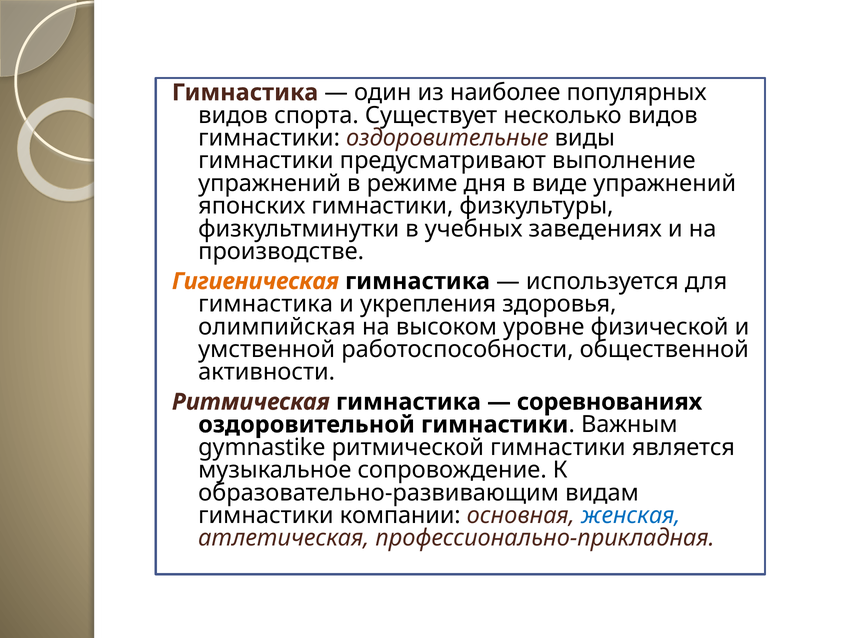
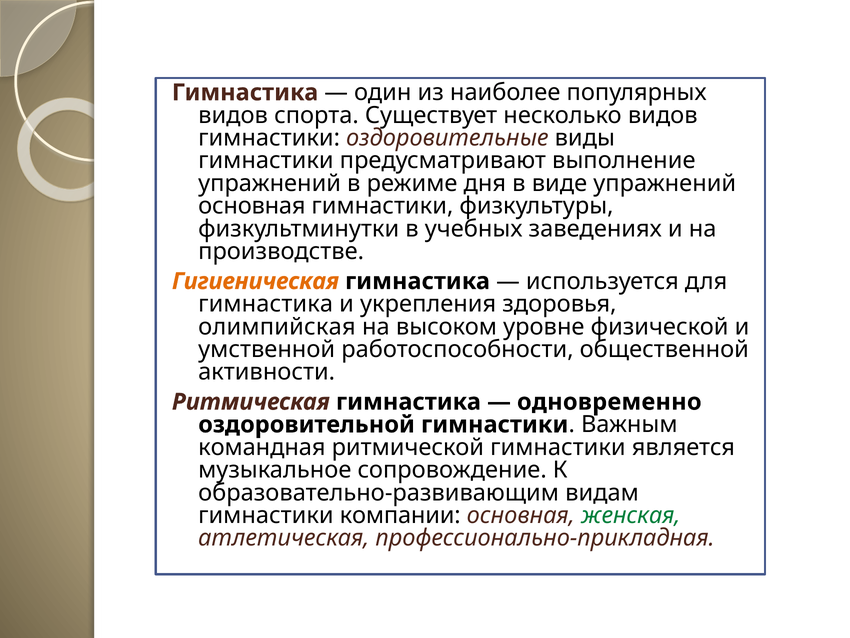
японских: японских -> основная (252, 206)
соревнованиях: соревнованиях -> одновременно (609, 402)
gymnastike: gymnastike -> командная (262, 447)
женская colour: blue -> green (631, 515)
